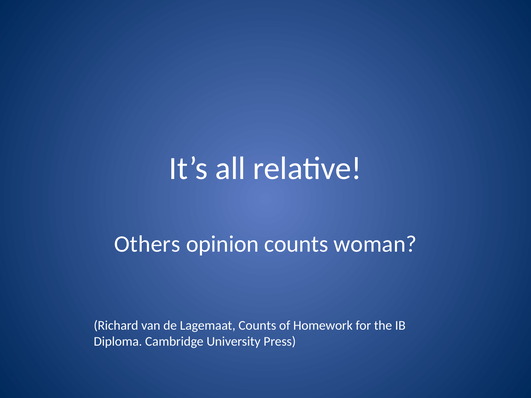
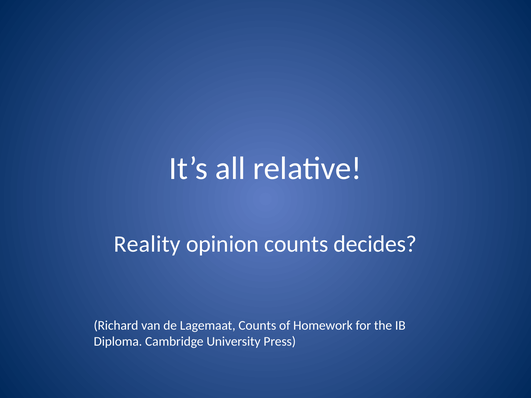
Others: Others -> Reality (147, 244)
woman: woman -> decides (375, 244)
